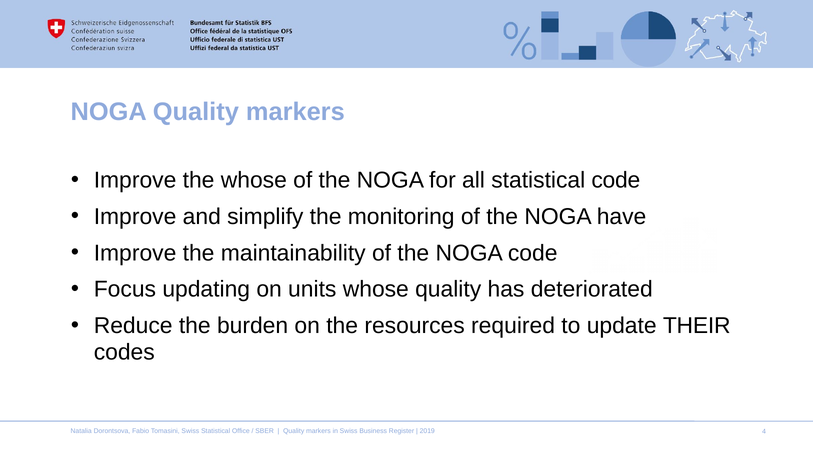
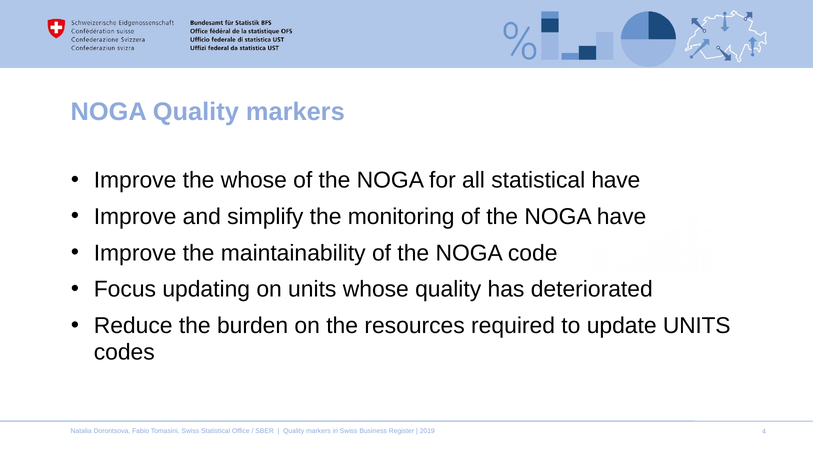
statistical code: code -> have (616, 180)
update THEIR: THEIR -> UNITS (697, 326)
